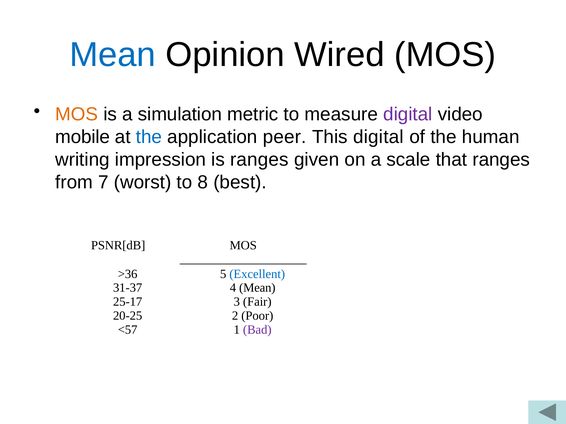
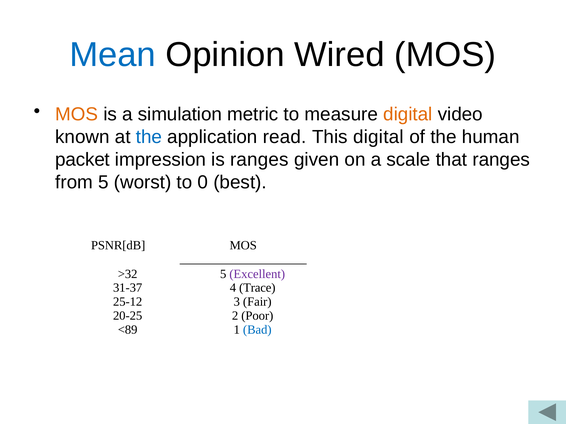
digital colour: purple -> orange (408, 115)
mobile: mobile -> known (82, 137)
peer: peer -> read (285, 137)
writing: writing -> packet (83, 160)
from 7: 7 -> 5 (103, 182)
8: 8 -> 0 (203, 182)
>36: >36 -> >32 (128, 274)
Excellent colour: blue -> purple (257, 274)
4 Mean: Mean -> Trace (257, 288)
25-17: 25-17 -> 25-12 (128, 302)
<57: <57 -> <89 (128, 330)
Bad colour: purple -> blue (257, 330)
